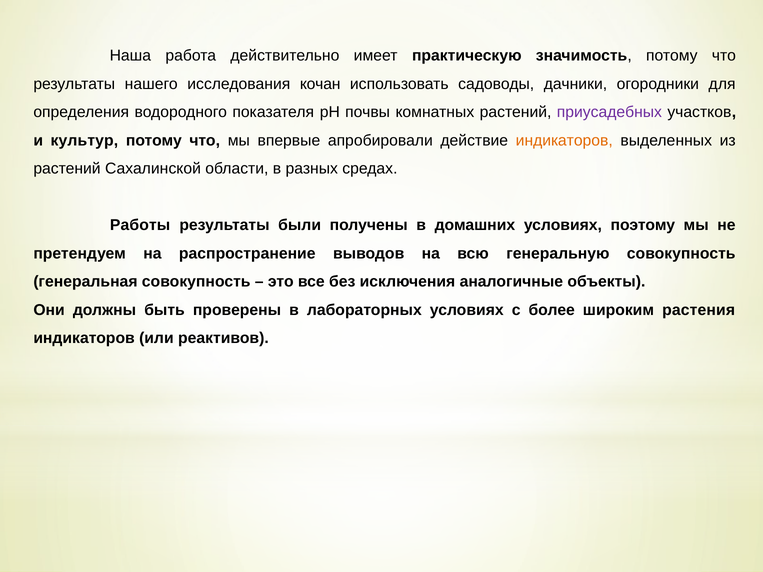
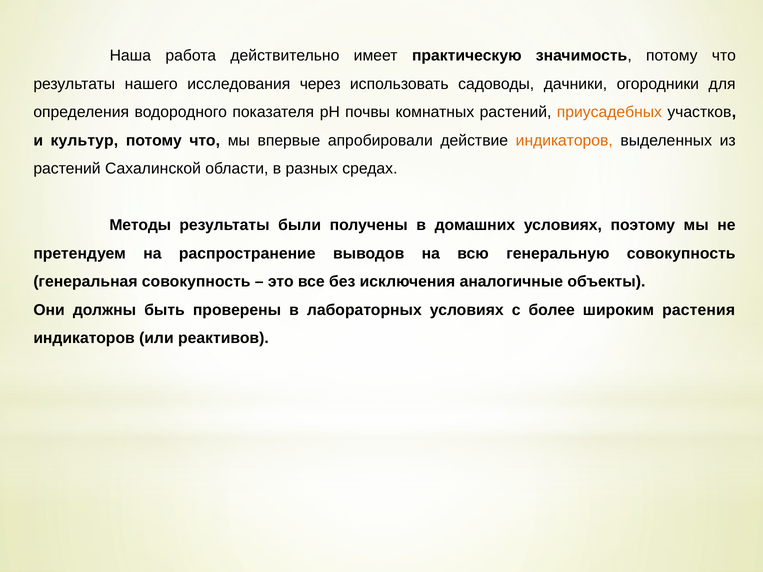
кочан: кочан -> через (320, 84)
приусадебных colour: purple -> orange (609, 112)
Работы: Работы -> Методы (140, 225)
